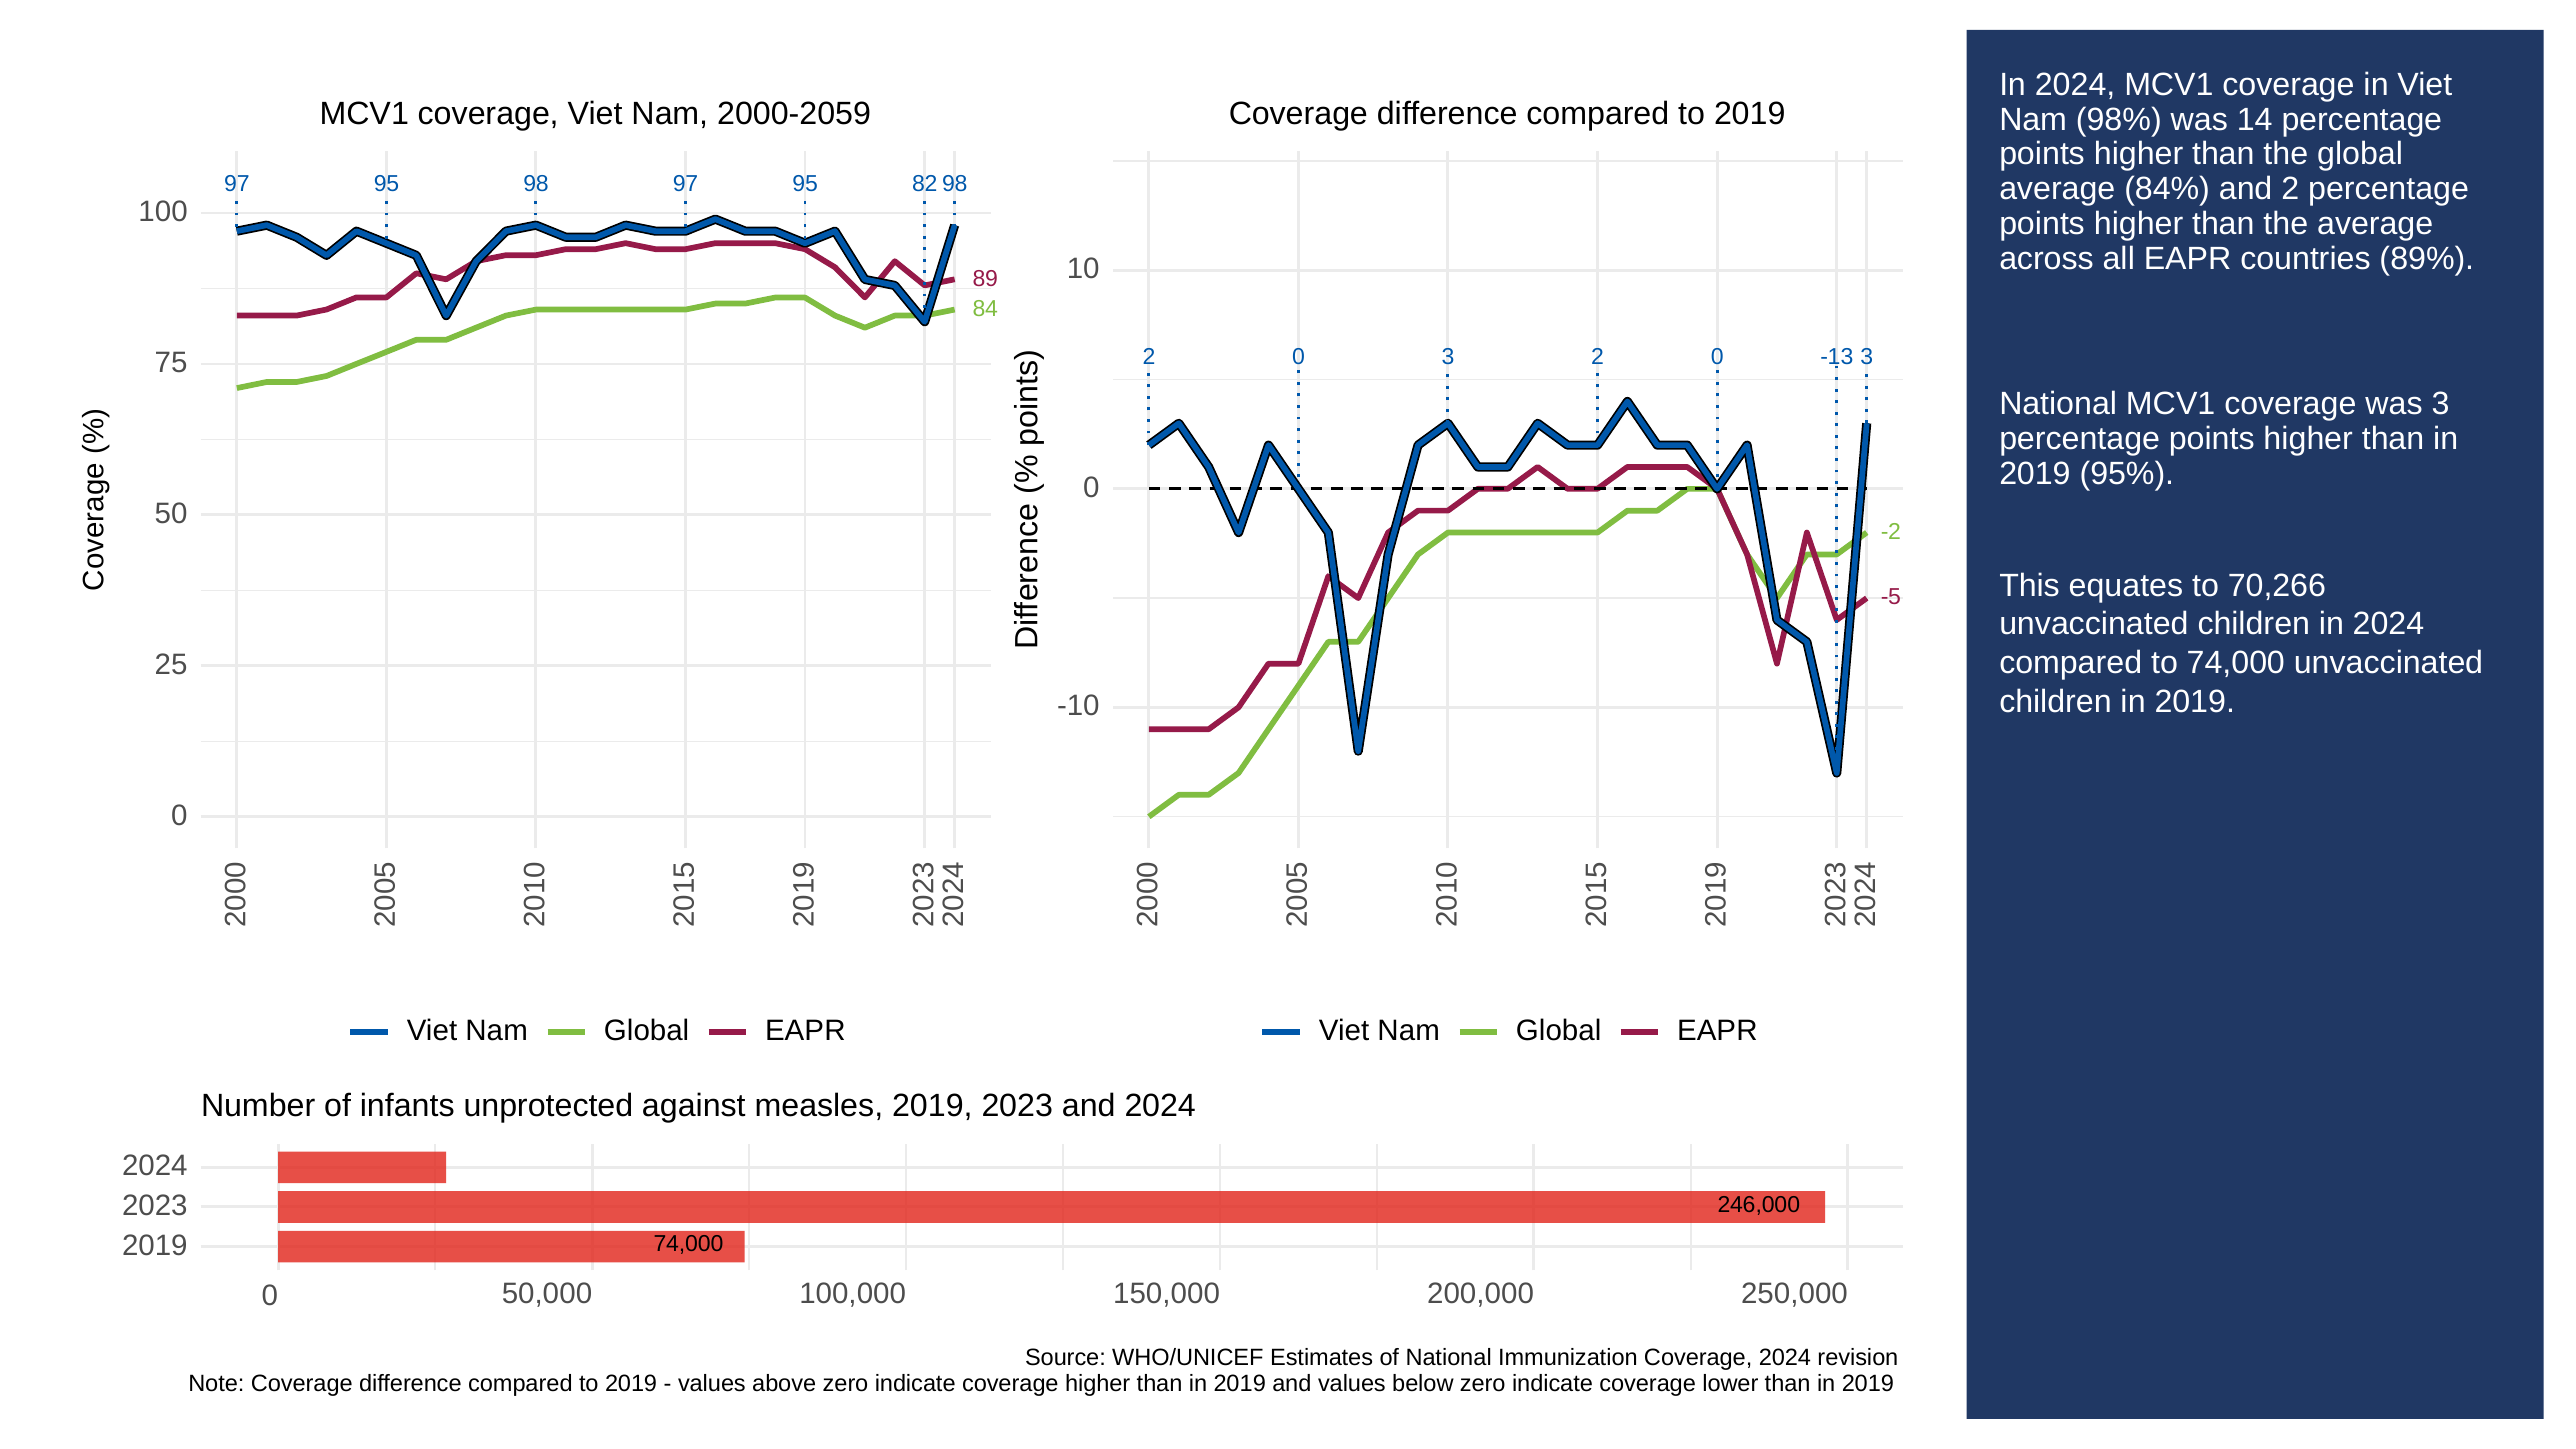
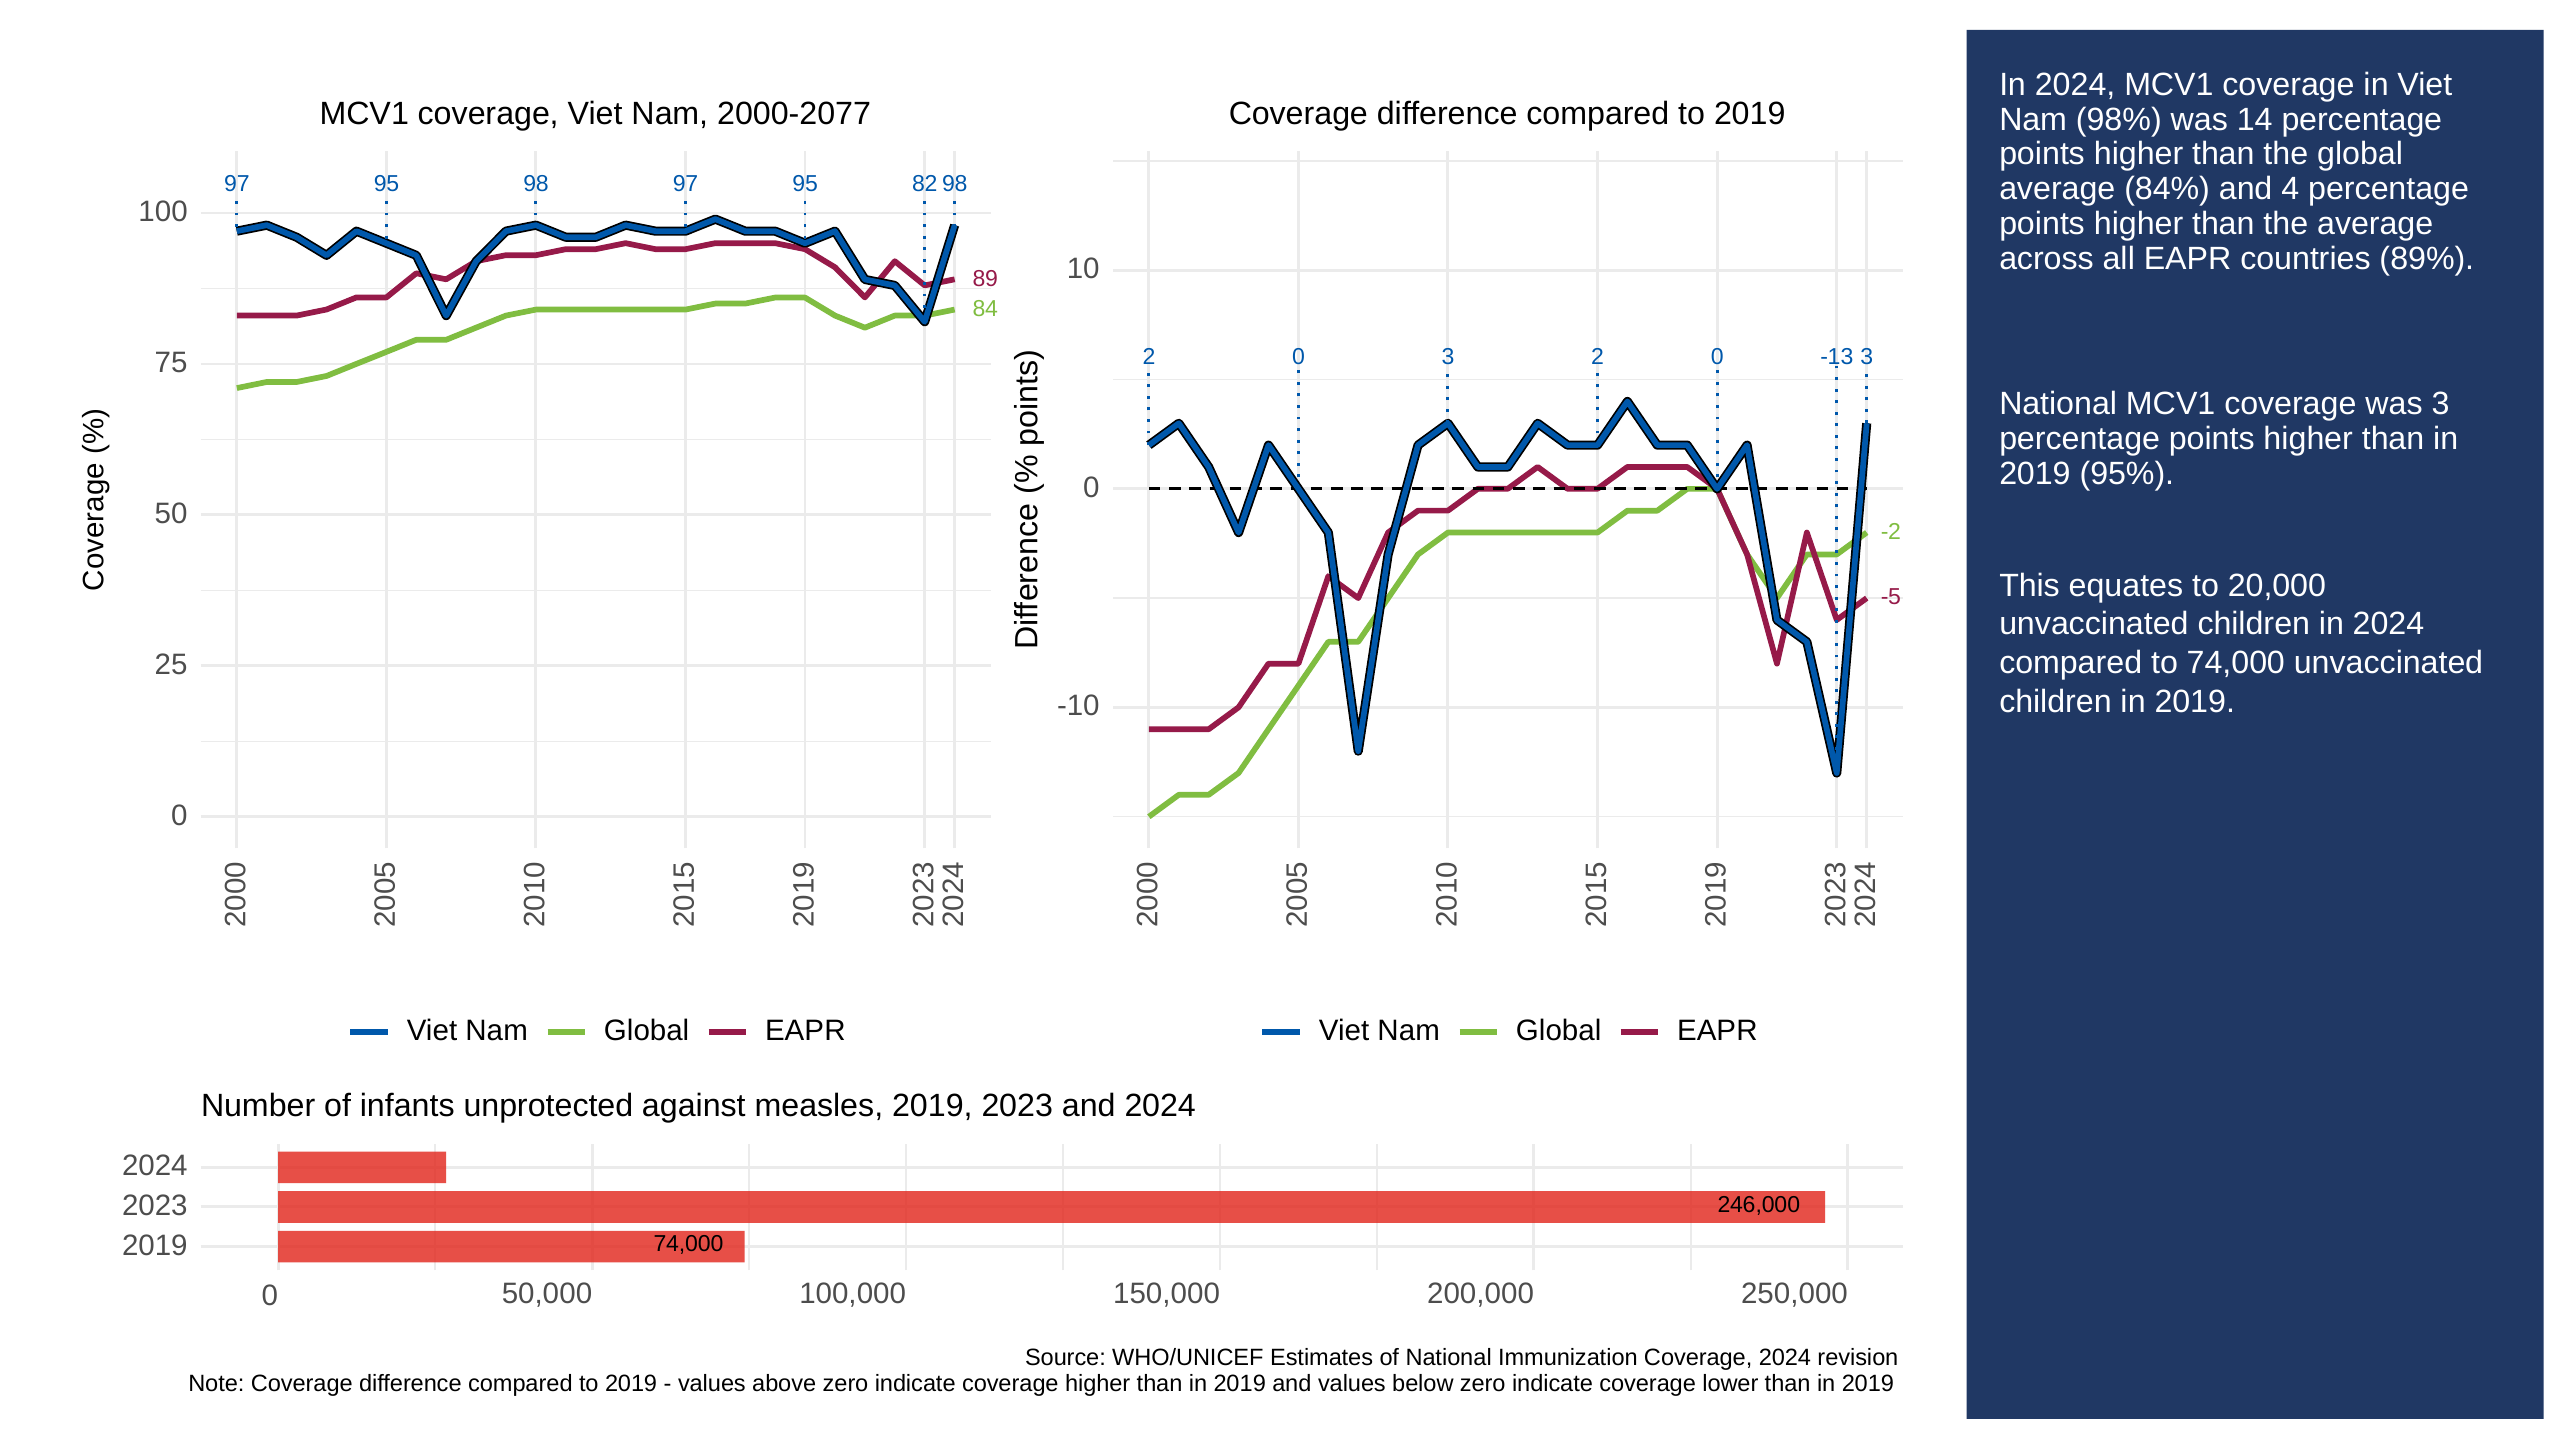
2000-2059: 2000-2059 -> 2000-2077 (794, 114)
and 2: 2 -> 4 (2290, 189)
70,266: 70,266 -> 20,000 (2277, 585)
